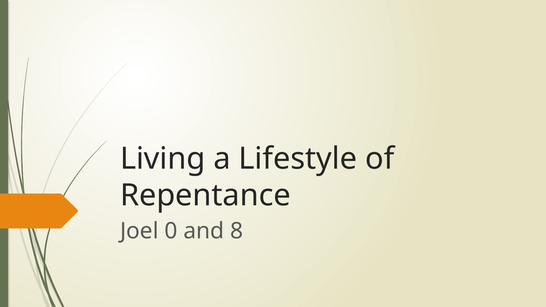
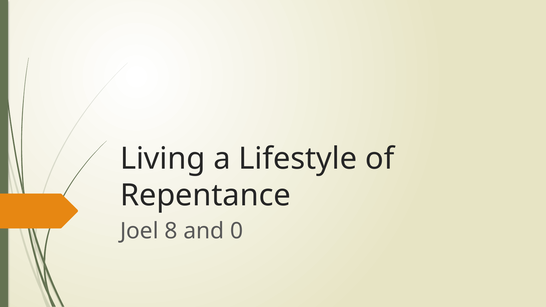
0: 0 -> 8 (171, 231)
8: 8 -> 0 (237, 231)
